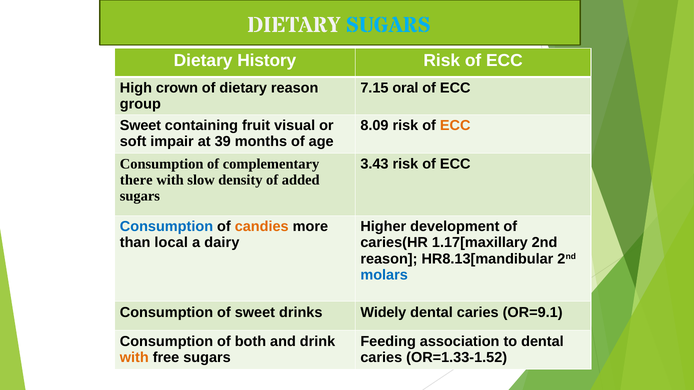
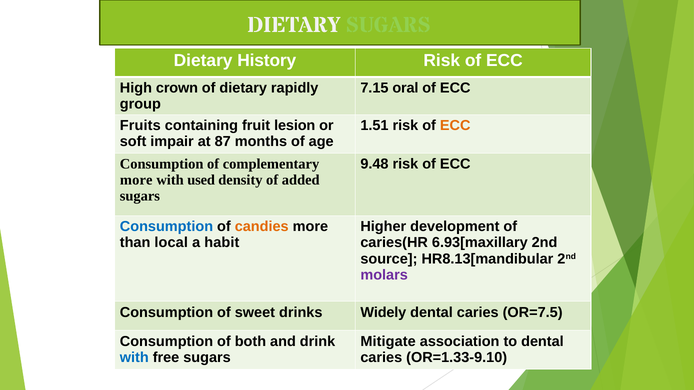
SUGARS colour: light blue -> light green (388, 25)
dietary reason: reason -> rapidly (295, 88)
Sweet: Sweet -> Fruits (140, 126)
visual: visual -> lesion (295, 126)
8.09: 8.09 -> 1.51 (374, 126)
39: 39 -> 87 (223, 142)
3.43: 3.43 -> 9.48 (374, 164)
there: there -> more (136, 180)
slow: slow -> used (201, 180)
dairy: dairy -> habit (222, 243)
1.17[maxillary: 1.17[maxillary -> 6.93[maxillary (480, 243)
reason: reason -> source (389, 259)
molars colour: blue -> purple (384, 275)
OR=9.1: OR=9.1 -> OR=7.5 (533, 313)
Feeding: Feeding -> Mitigate (388, 342)
with colour: orange -> blue (134, 358)
OR=1.33-1.52: OR=1.33-1.52 -> OR=1.33-9.10 (457, 358)
